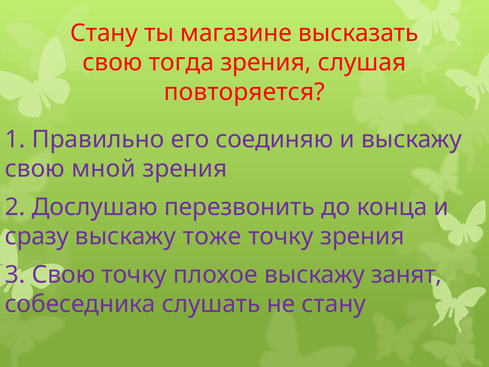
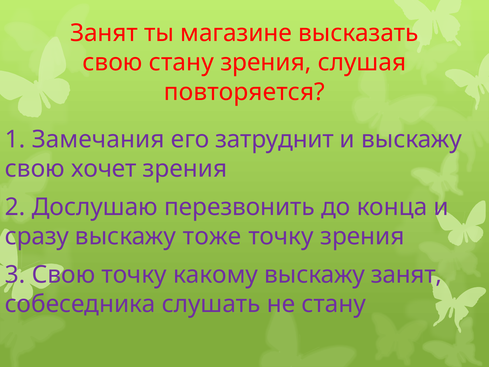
Стану: Стану -> Занят (104, 33)
свою тогда: тогда -> стану (181, 63)
Правильно: Правильно -> Замечания (98, 139)
соединяю: соединяю -> затруднит (275, 139)
мной: мной -> хочет (104, 169)
плохое: плохое -> какому (215, 275)
